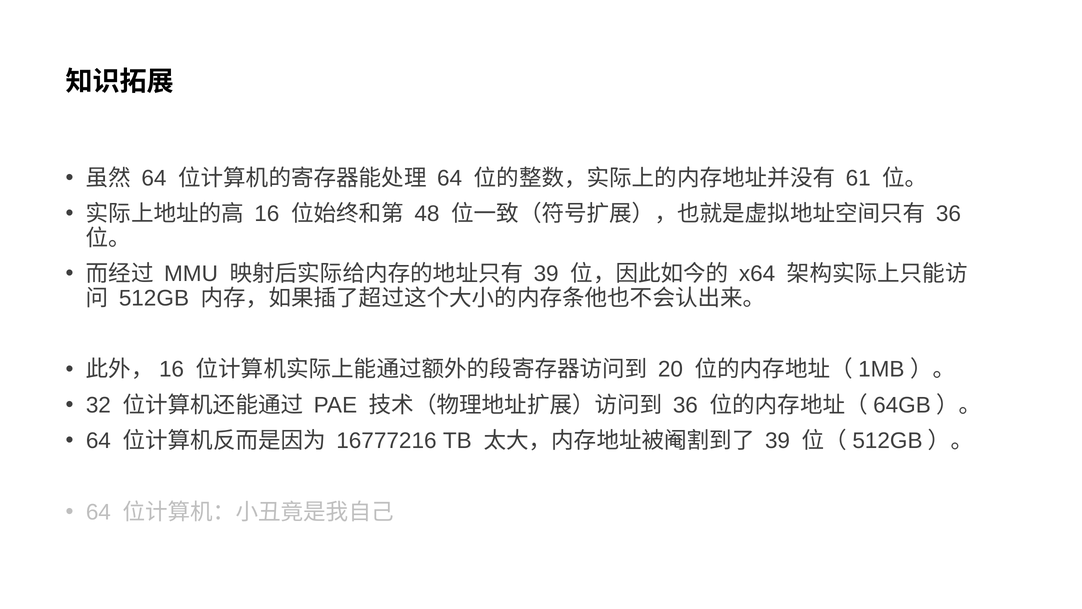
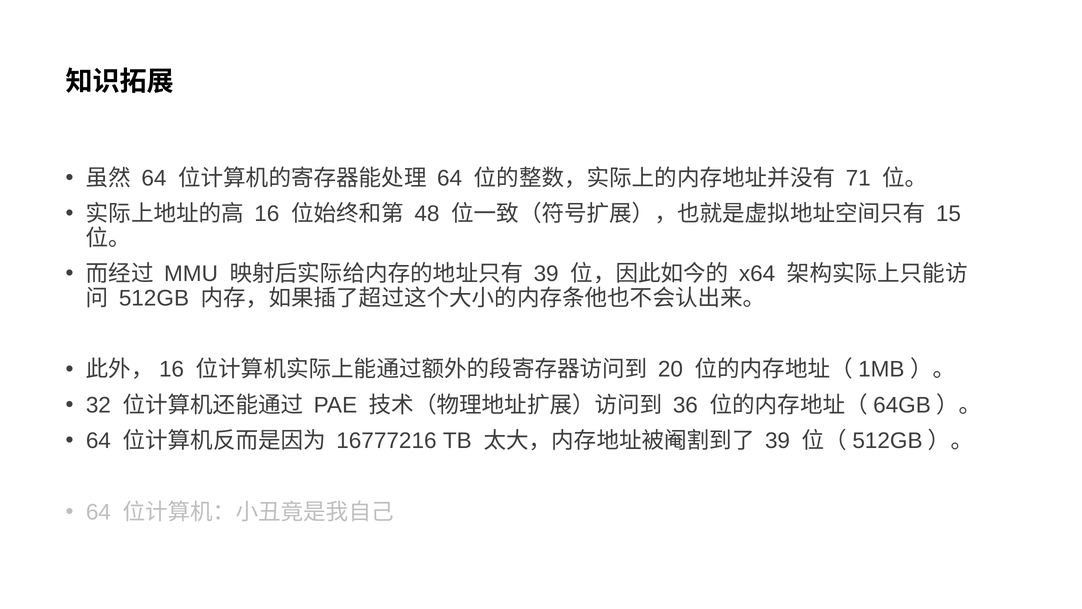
61: 61 -> 71 (858, 178)
36: 36 -> 15 (948, 214)
